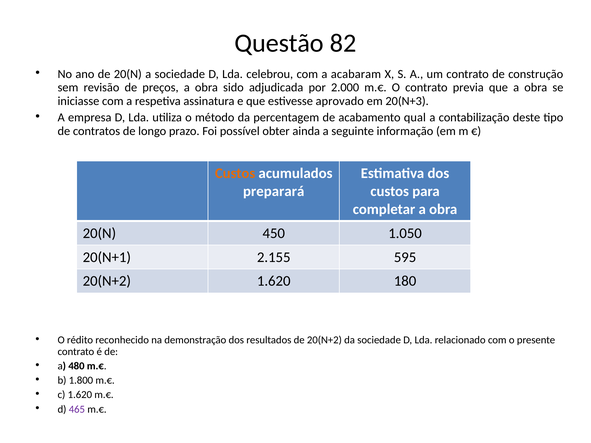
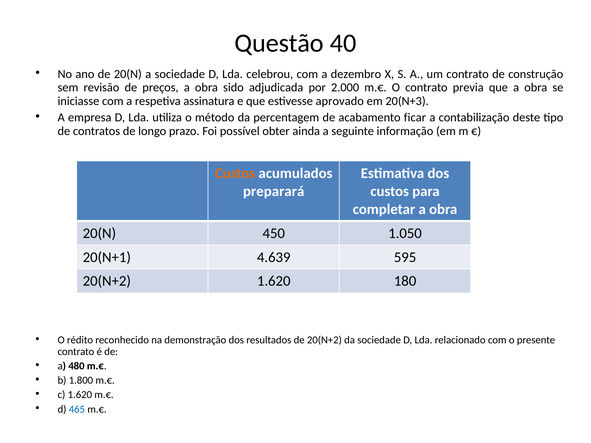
82: 82 -> 40 (343, 43)
acabaram: acabaram -> dezembro (356, 74)
qual: qual -> ficar (415, 118)
2.155: 2.155 -> 4.639 (274, 257)
465 colour: purple -> blue (77, 409)
